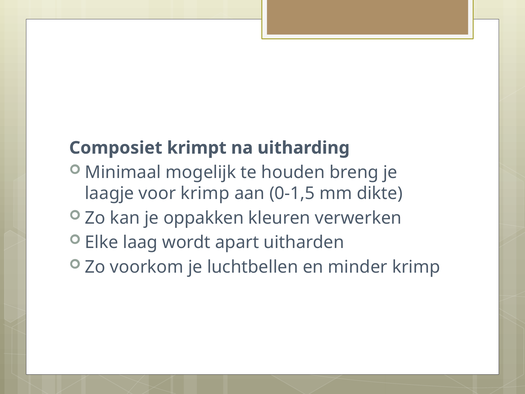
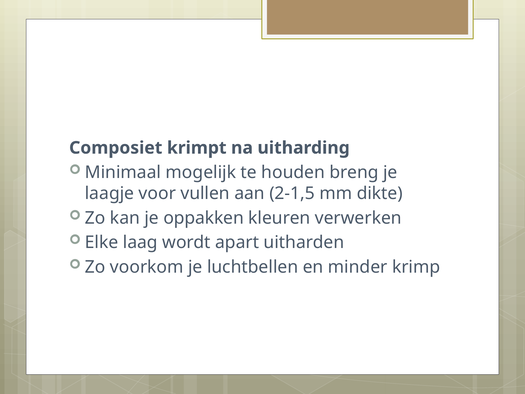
voor krimp: krimp -> vullen (205, 193)
0-1,5: 0-1,5 -> 2-1,5 (292, 193)
